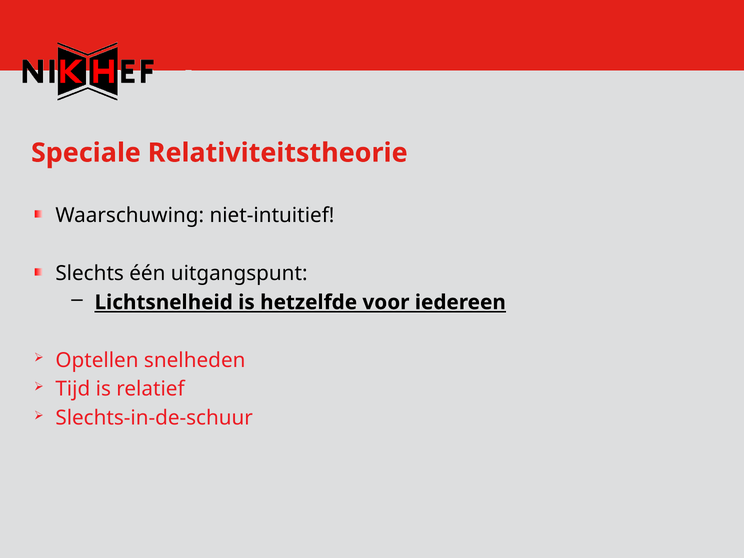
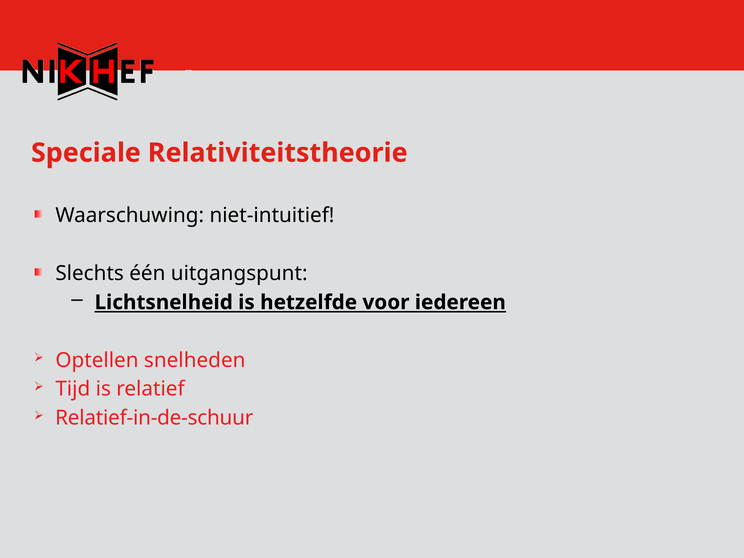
Slechts-in-de-schuur: Slechts-in-de-schuur -> Relatief-in-de-schuur (154, 418)
